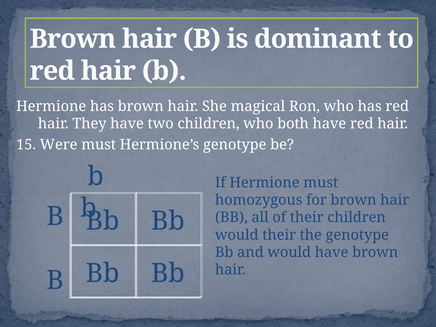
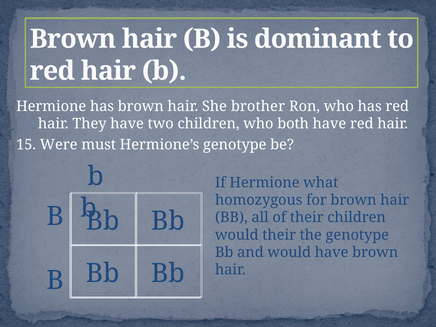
magical: magical -> brother (258, 106)
Hermione must: must -> what (321, 183)
